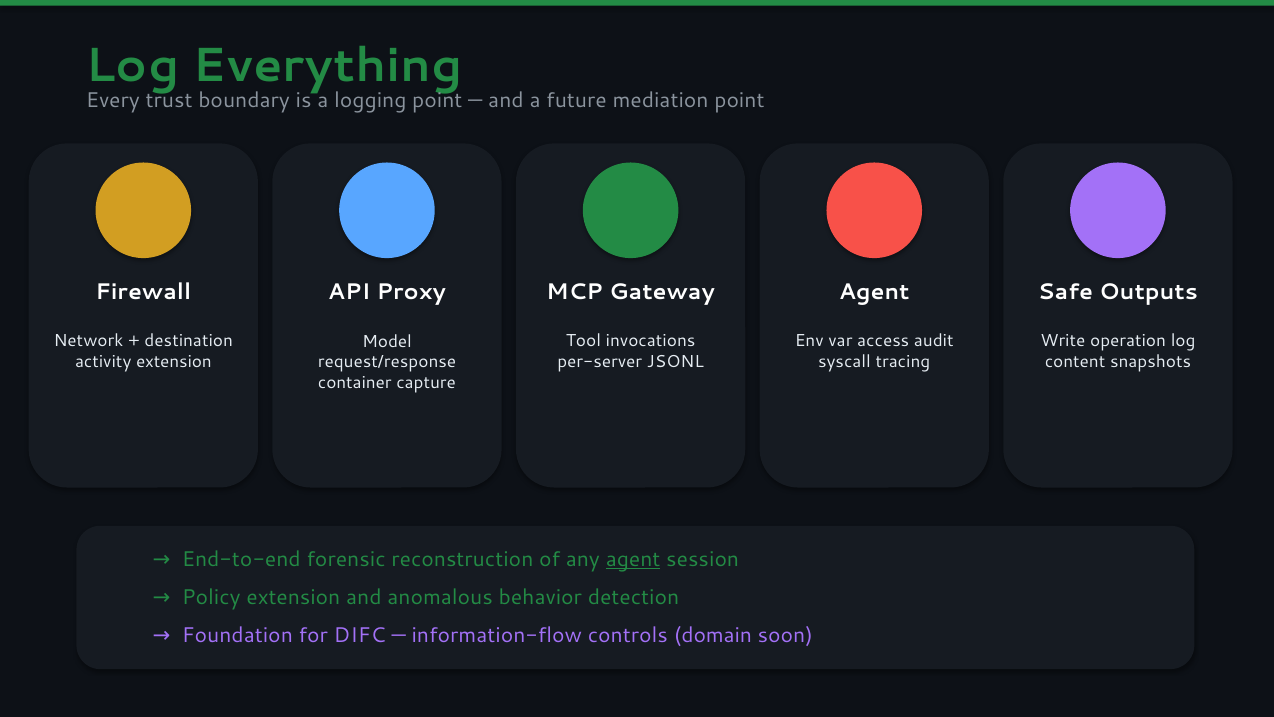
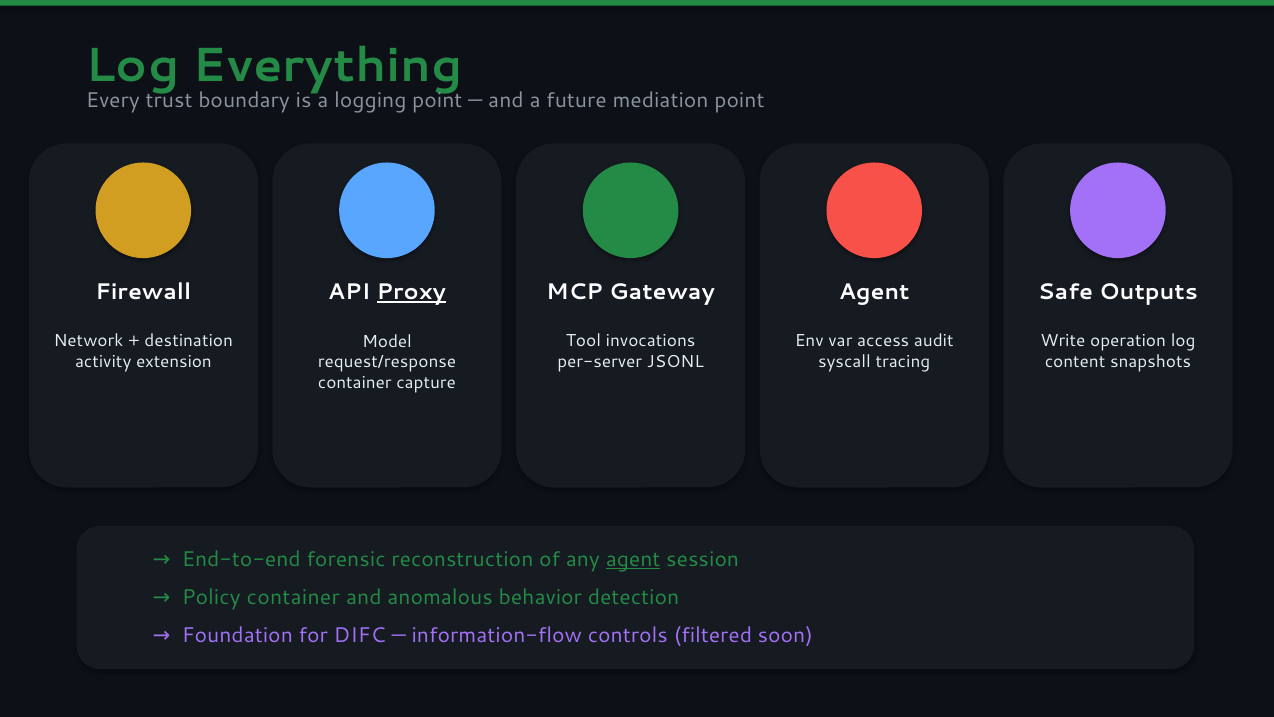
Proxy underline: none -> present (411, 292)
Policy extension: extension -> container (293, 597)
domain: domain -> filtered (713, 635)
